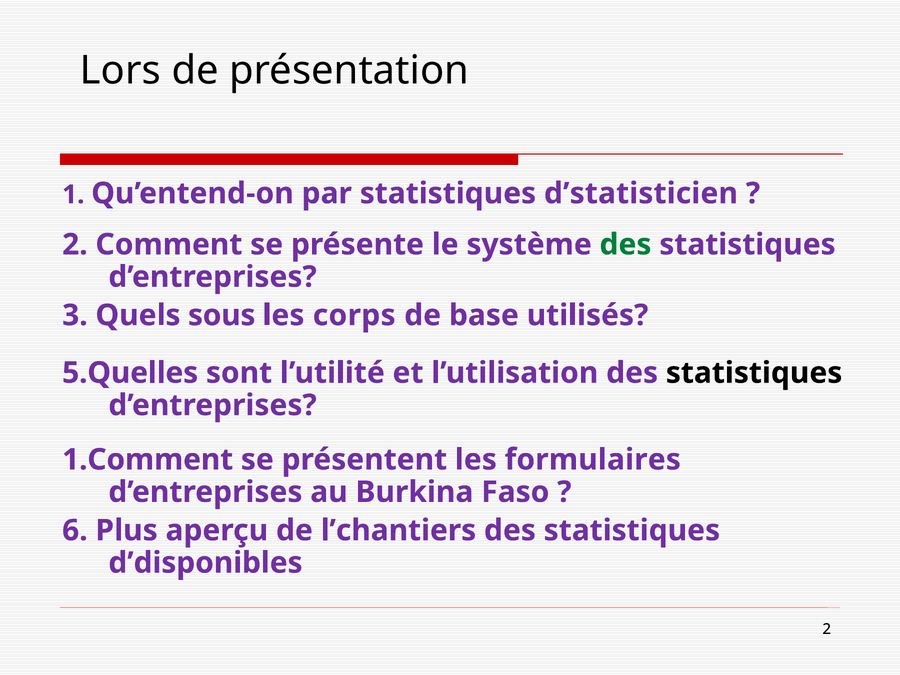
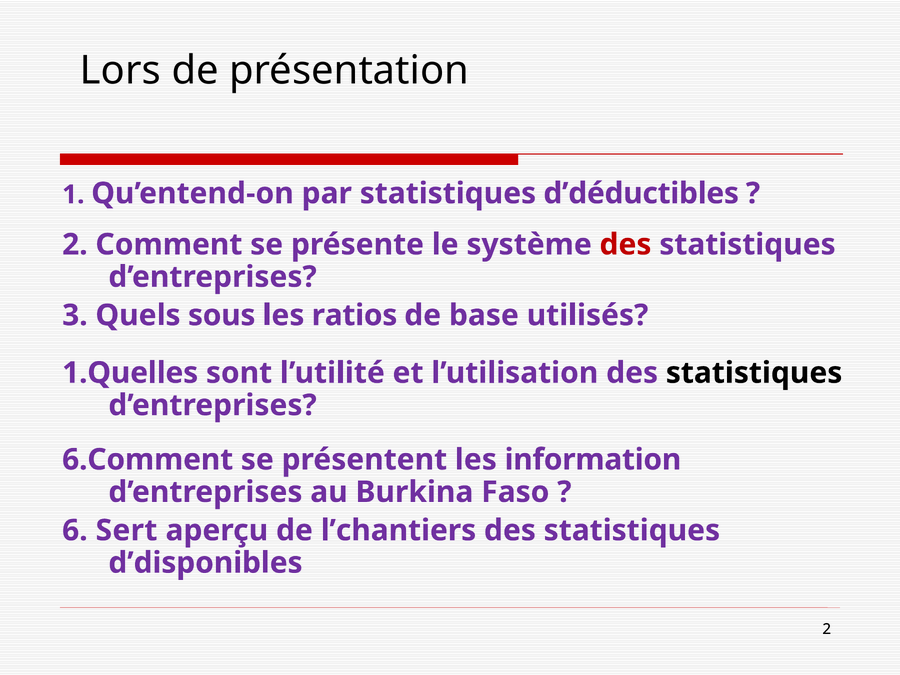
d’statisticien: d’statisticien -> d’déductibles (641, 193)
des colour: green -> red (625, 245)
corps: corps -> ratios (354, 315)
5.Quelles: 5.Quelles -> 1.Quelles (130, 373)
1.Comment: 1.Comment -> 6.Comment (148, 460)
formulaires: formulaires -> information (593, 460)
Plus: Plus -> Sert (126, 530)
